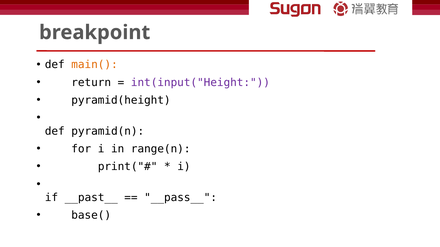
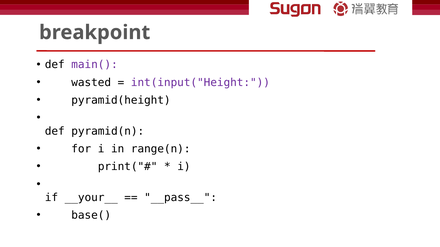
main( colour: orange -> purple (95, 65)
return: return -> wasted (91, 83)
__past__: __past__ -> __your__ (91, 198)
